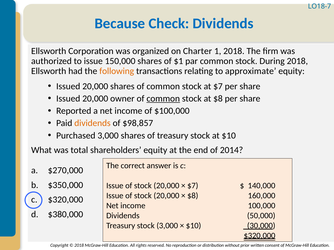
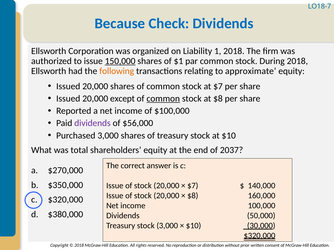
Charter: Charter -> Liability (198, 51)
150,000 underline: none -> present (120, 61)
owner: owner -> except (122, 99)
dividends colour: orange -> purple (92, 123)
$98,857: $98,857 -> $56,000 (138, 123)
2014: 2014 -> 2037 (232, 150)
